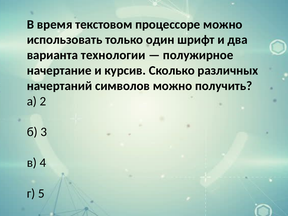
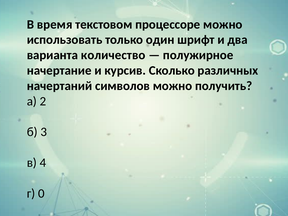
технологии: технологии -> количество (113, 55)
5: 5 -> 0 (41, 193)
